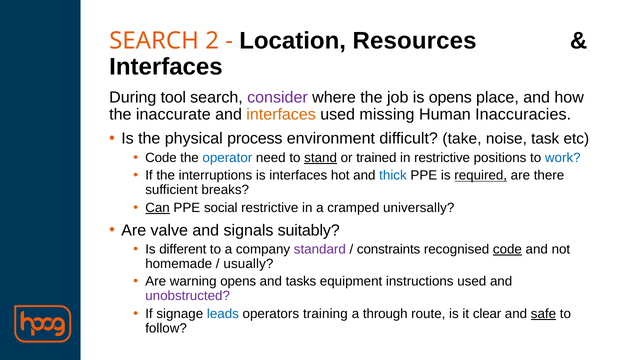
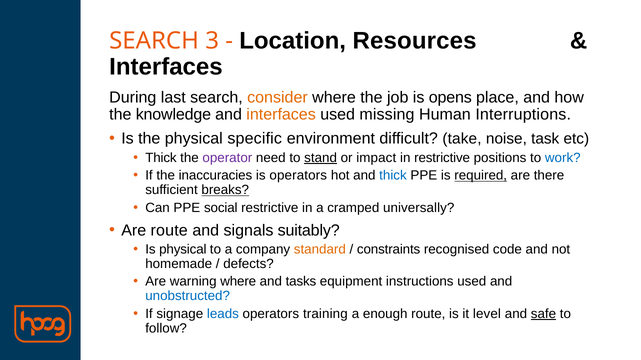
2: 2 -> 3 (212, 41)
tool: tool -> last (173, 98)
consider colour: purple -> orange (277, 98)
inaccurate: inaccurate -> knowledge (173, 115)
Inaccuracies: Inaccuracies -> Interruptions (523, 115)
process: process -> specific (255, 139)
Code: Code -> Thick (161, 158)
operator colour: blue -> purple (227, 158)
trained: trained -> impact (376, 158)
interruptions: interruptions -> inaccuracies (215, 176)
is interfaces: interfaces -> operators (298, 176)
breaks underline: none -> present (225, 190)
Can underline: present -> none (158, 208)
Are valve: valve -> route (169, 231)
Is different: different -> physical (183, 250)
standard colour: purple -> orange (320, 250)
code underline: present -> none (507, 250)
usually: usually -> defects (249, 264)
warning opens: opens -> where (238, 282)
unobstructed colour: purple -> blue (188, 296)
through: through -> enough (385, 314)
clear: clear -> level (487, 314)
